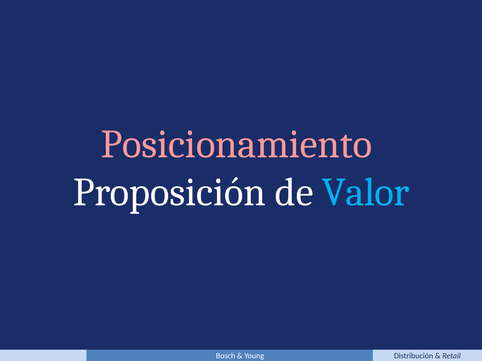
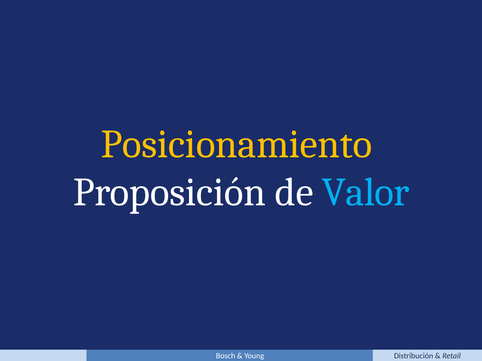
Posicionamiento colour: pink -> yellow (237, 144)
